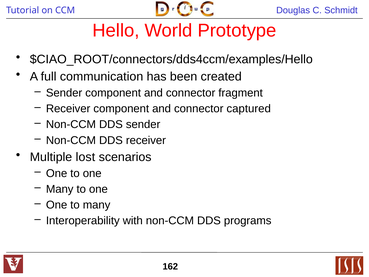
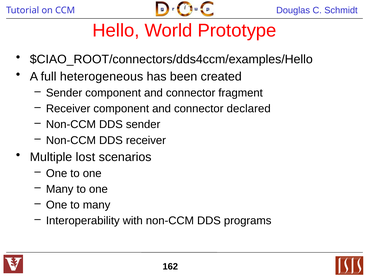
communication: communication -> heterogeneous (102, 77)
captured: captured -> declared (249, 109)
